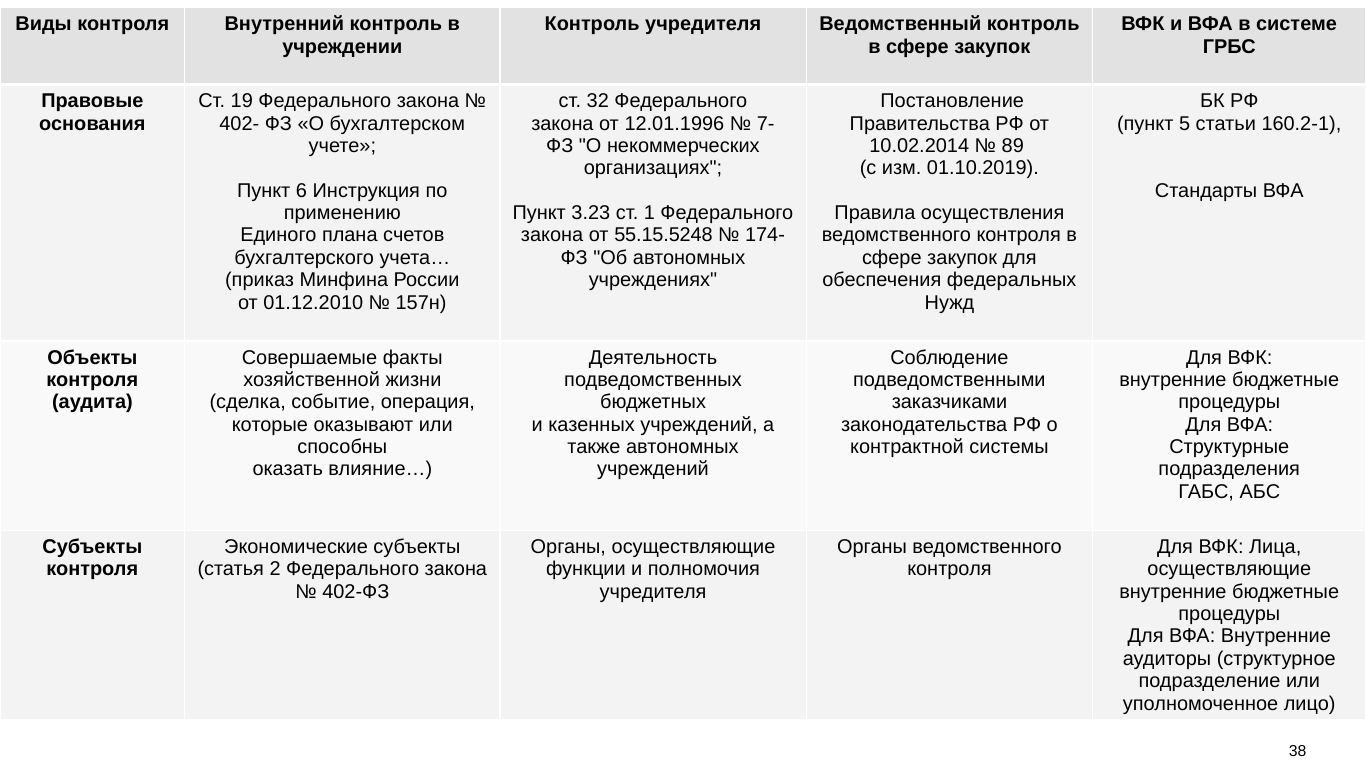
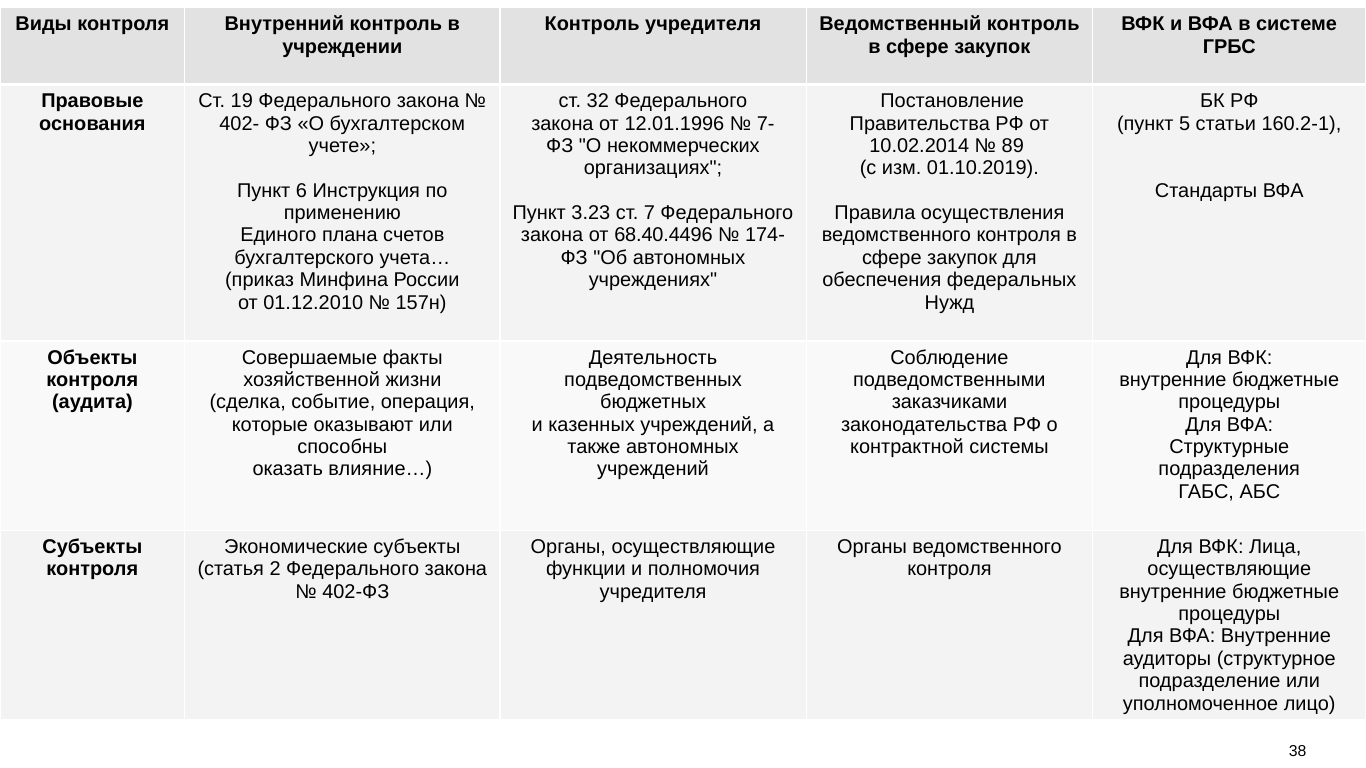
1: 1 -> 7 (649, 213)
55.15.5248: 55.15.5248 -> 68.40.4496 (663, 236)
